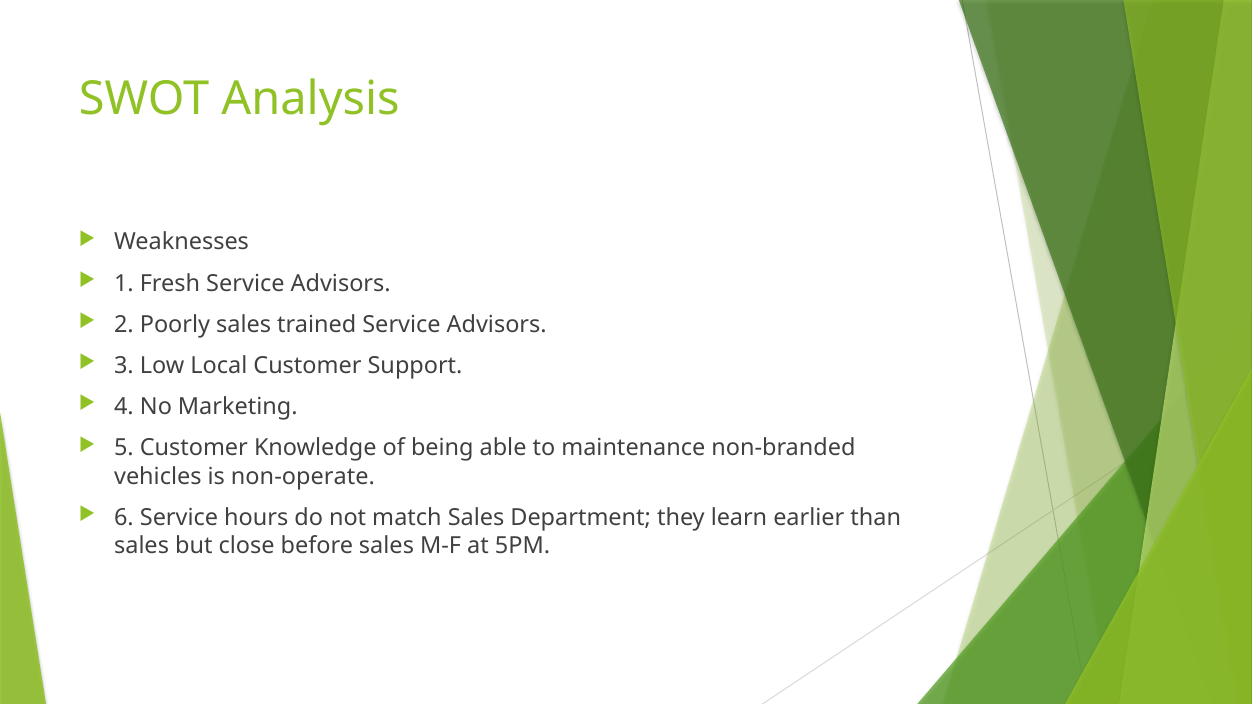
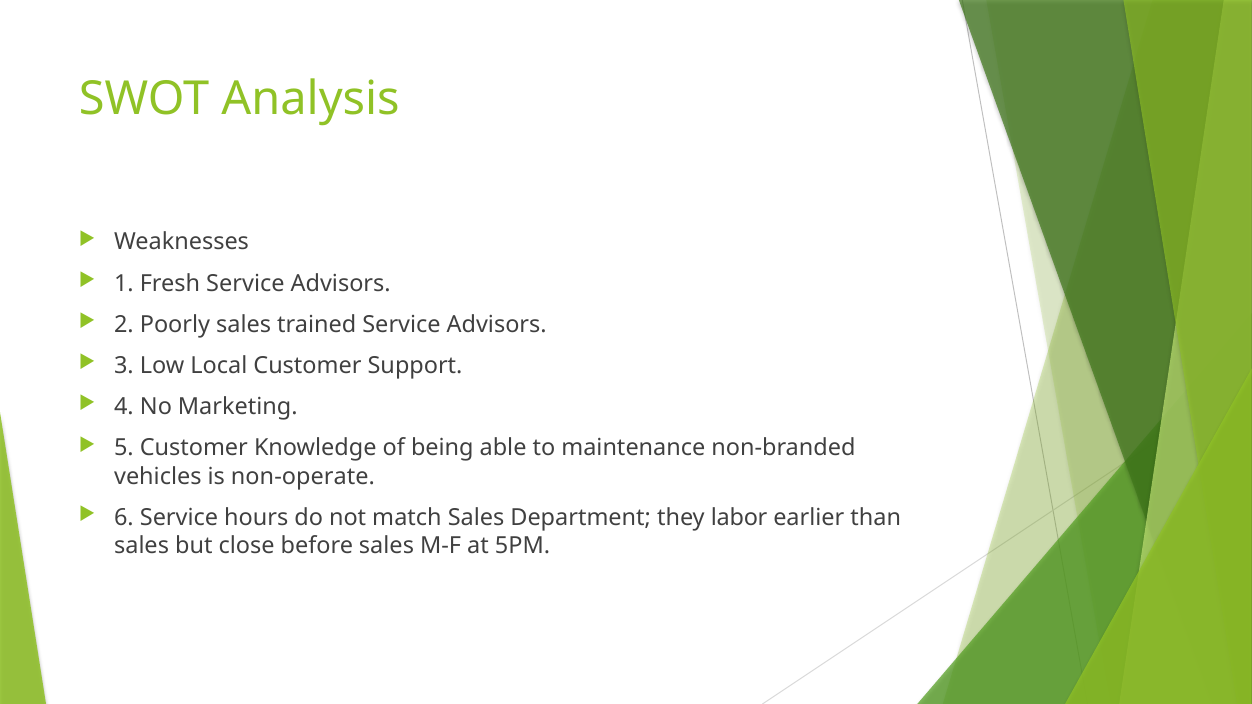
learn: learn -> labor (739, 518)
